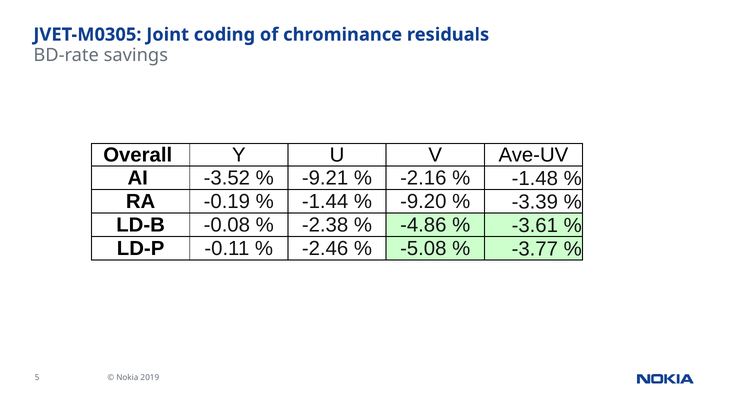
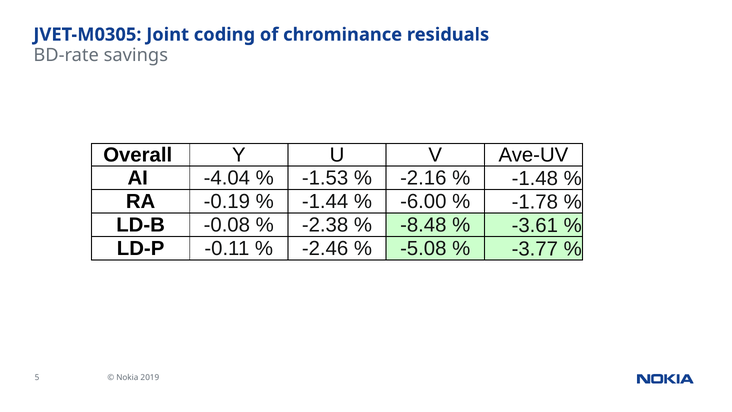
-3.52: -3.52 -> -4.04 (227, 178)
-9.21: -9.21 -> -1.53 (325, 178)
-9.20: -9.20 -> -6.00 (423, 202)
-3.39: -3.39 -> -1.78 (535, 202)
-4.86: -4.86 -> -8.48 (423, 225)
